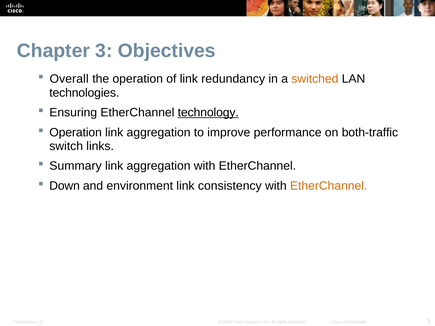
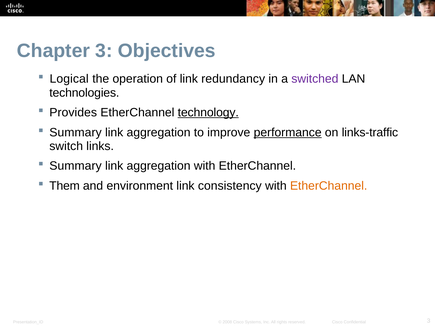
Overall: Overall -> Logical (69, 79)
switched colour: orange -> purple (315, 79)
Ensuring: Ensuring -> Provides (73, 113)
Operation: Operation -> Summary (76, 132)
performance underline: none -> present (288, 132)
both-traffic: both-traffic -> links-traffic (370, 132)
Down: Down -> Them (65, 186)
